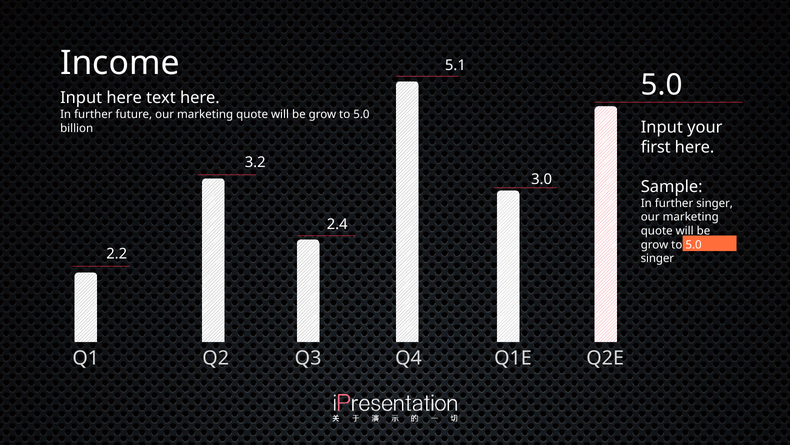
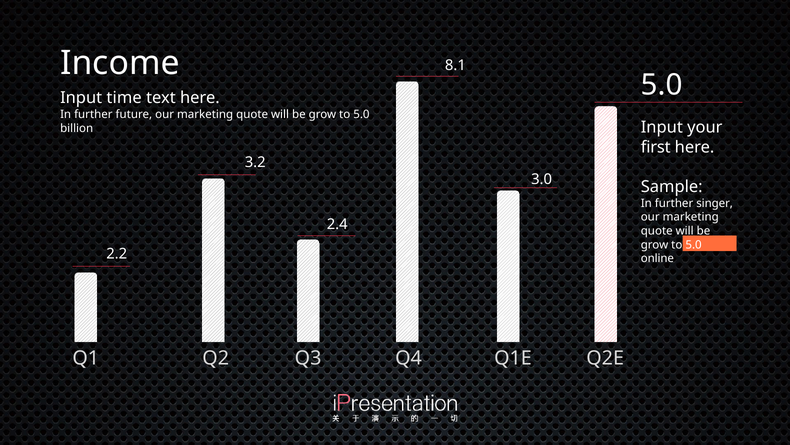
5.1: 5.1 -> 8.1 (455, 65)
Input here: here -> time (124, 98)
singer: singer -> online (657, 258)
